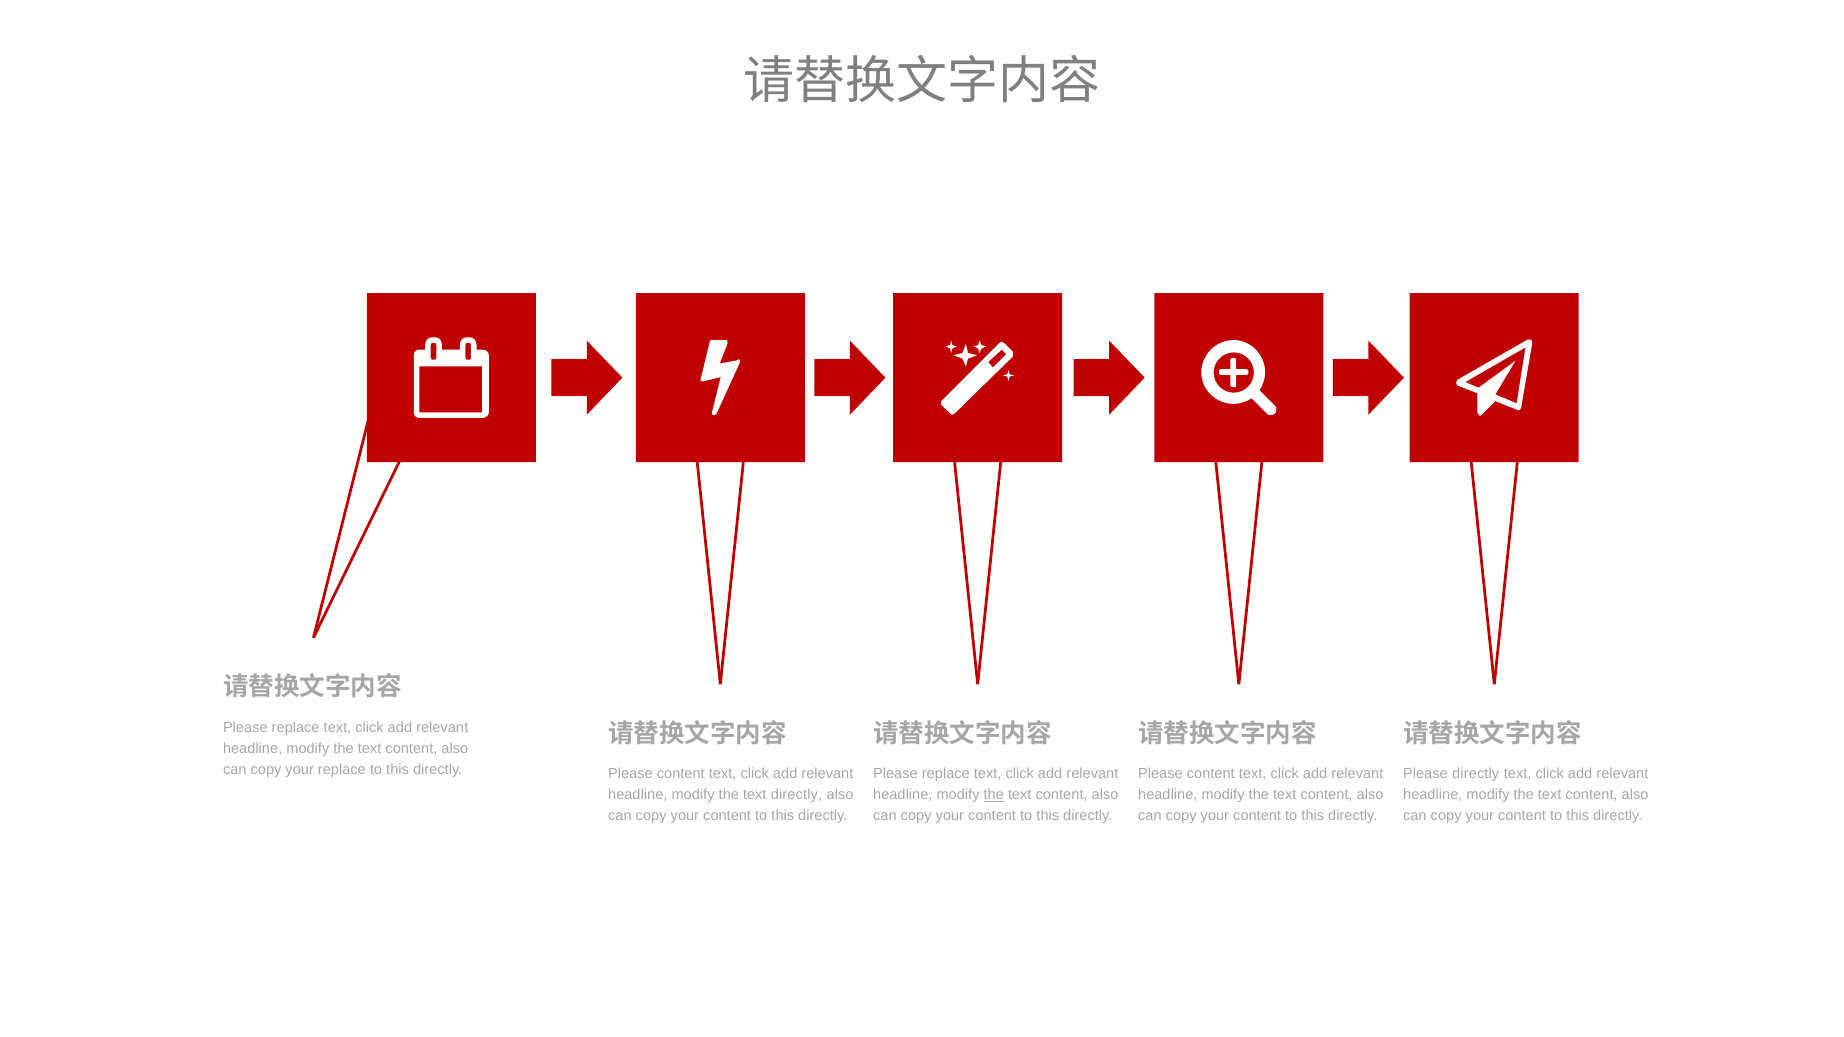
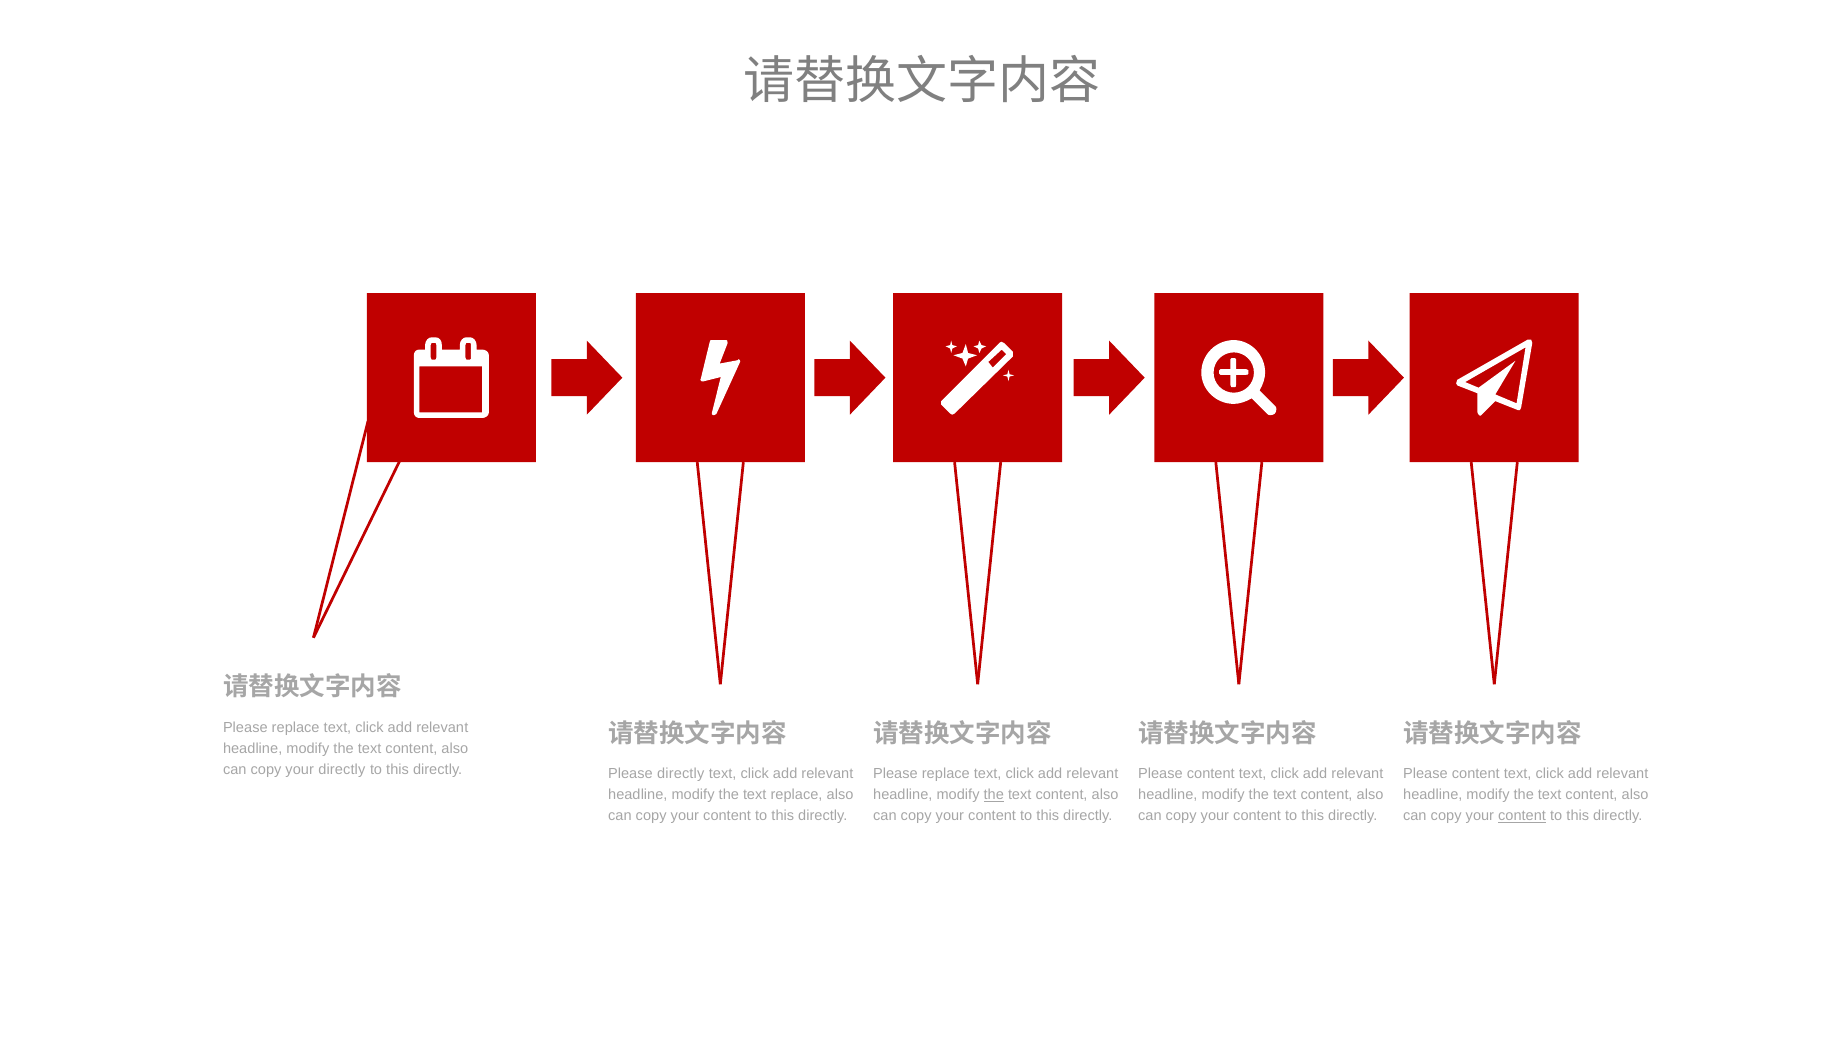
your replace: replace -> directly (342, 770)
content: content -> directly (681, 774)
directly: directly -> content (1476, 774)
text directly: directly -> replace (797, 795)
content underline: none -> present (1522, 816)
